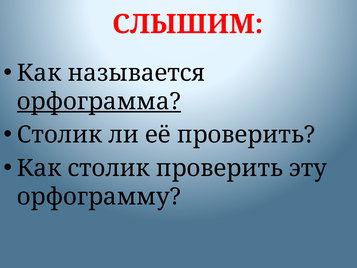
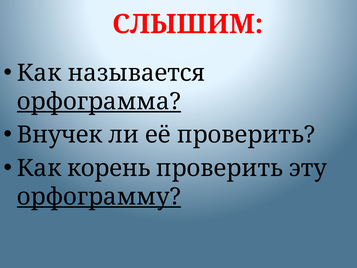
Столик: Столик -> Внучек (60, 135)
Как столик: столик -> корень (109, 168)
орфограмму underline: none -> present (99, 197)
